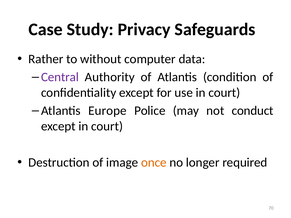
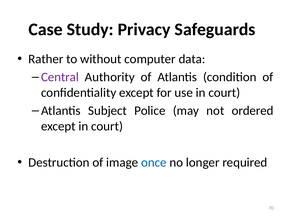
Europe: Europe -> Subject (107, 111)
conduct: conduct -> ordered (253, 111)
once colour: orange -> blue (154, 163)
